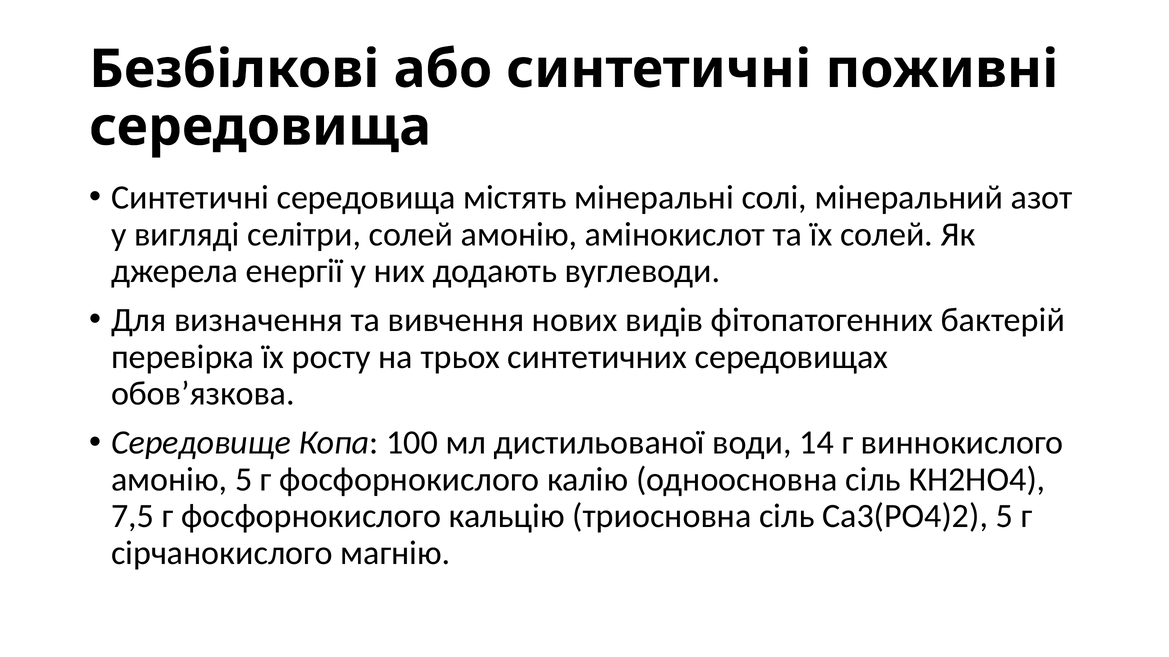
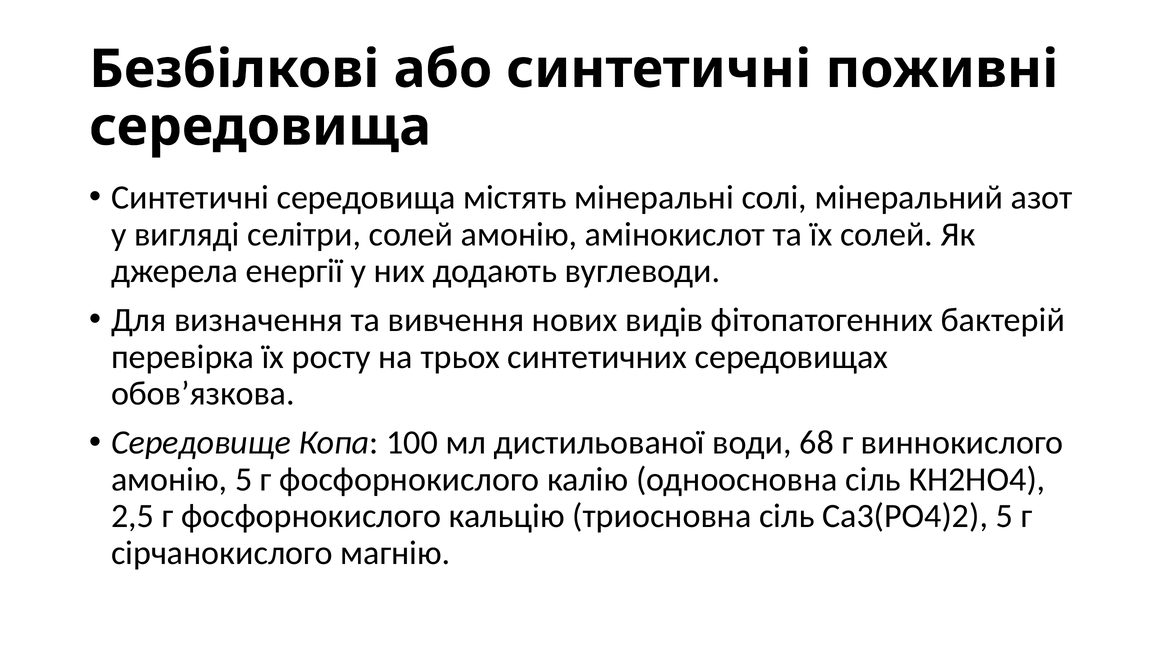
14: 14 -> 68 (817, 443)
7,5: 7,5 -> 2,5 (133, 517)
